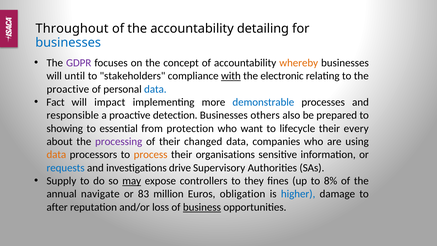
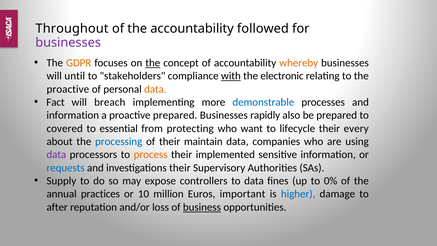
detailing: detailing -> followed (263, 29)
businesses colour: blue -> purple (68, 43)
GDPR colour: purple -> orange (79, 63)
the underline: none -> present (153, 63)
data colour: blue -> orange (155, 89)
impact: impact -> breach (110, 102)
responsible: responsible -> information (73, 115)
proactive detection: detection -> prepared (175, 115)
others: others -> rapidly (265, 115)
showing: showing -> covered (65, 128)
protection: protection -> protecting (190, 128)
processing colour: purple -> blue (119, 141)
changed: changed -> maintain (203, 141)
data colour: orange -> purple (56, 155)
organisations: organisations -> implemented (225, 155)
investigations drive: drive -> their (180, 168)
may underline: present -> none (132, 181)
to they: they -> data (254, 181)
8%: 8% -> 0% (331, 181)
navigate: navigate -> practices (100, 194)
83: 83 -> 10 (144, 194)
obligation: obligation -> important (243, 194)
